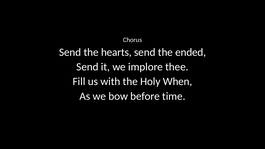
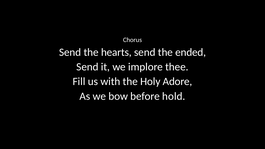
When: When -> Adore (178, 82)
time: time -> hold (174, 96)
